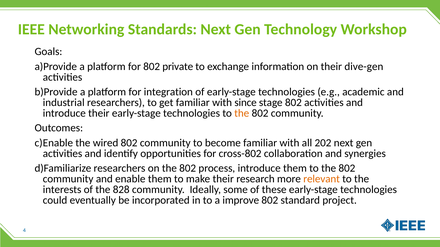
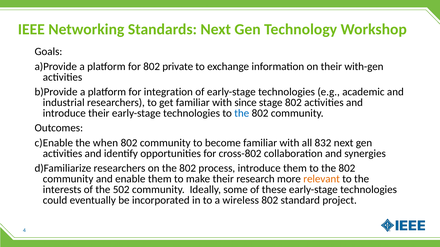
dive-gen: dive-gen -> with-gen (364, 67)
the colour: orange -> blue (242, 113)
wired: wired -> when (106, 143)
202: 202 -> 832 (323, 143)
828: 828 -> 502 (121, 190)
improve: improve -> wireless (241, 201)
